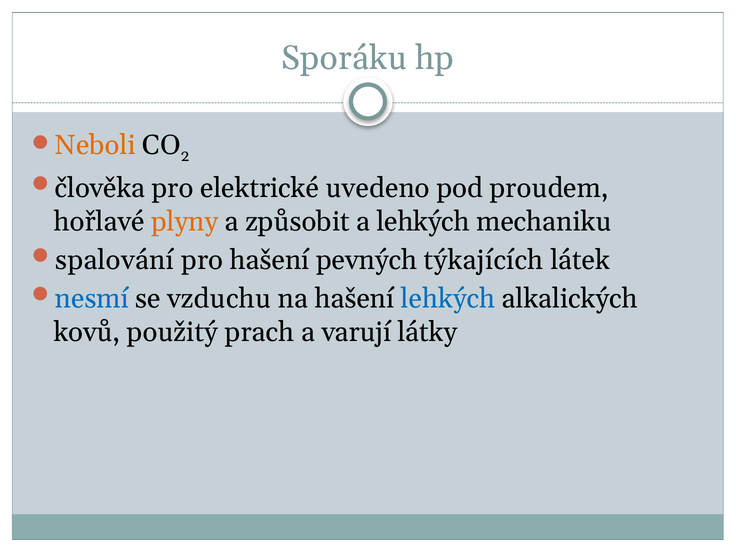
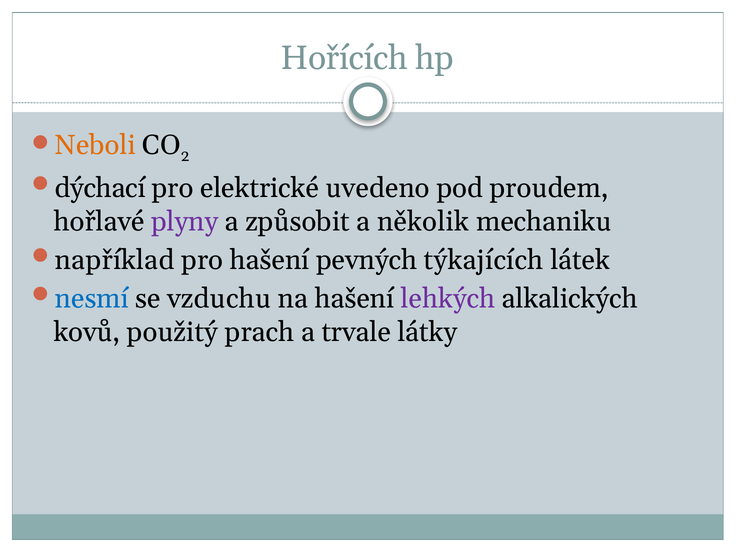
Sporáku: Sporáku -> Hořících (344, 58)
člověka: člověka -> dýchací (100, 188)
plyny colour: orange -> purple (185, 221)
a lehkých: lehkých -> několik (423, 221)
spalování: spalování -> například (115, 260)
lehkých colour: blue -> purple (448, 299)
varují: varují -> trvale (356, 332)
